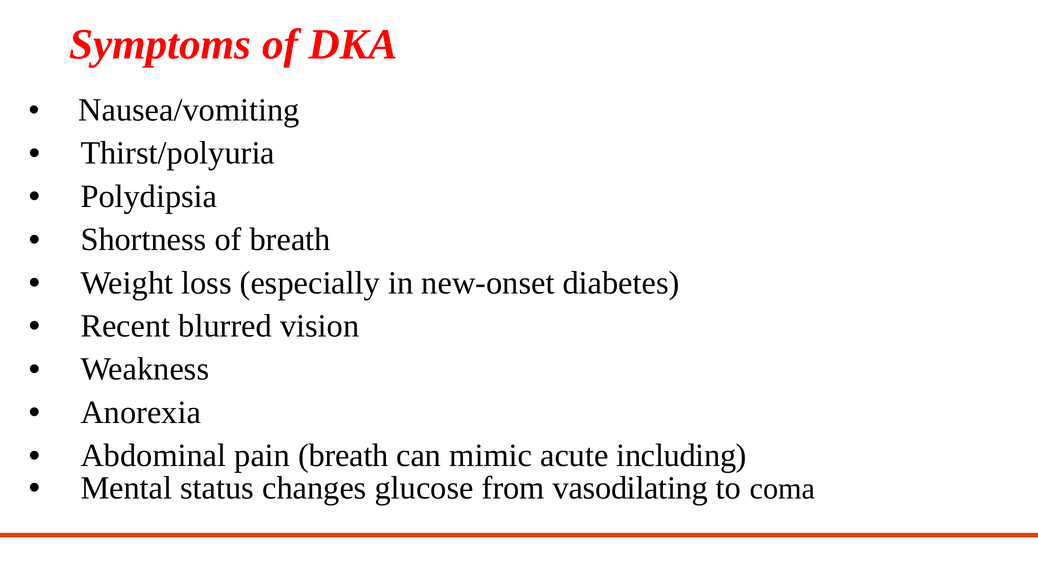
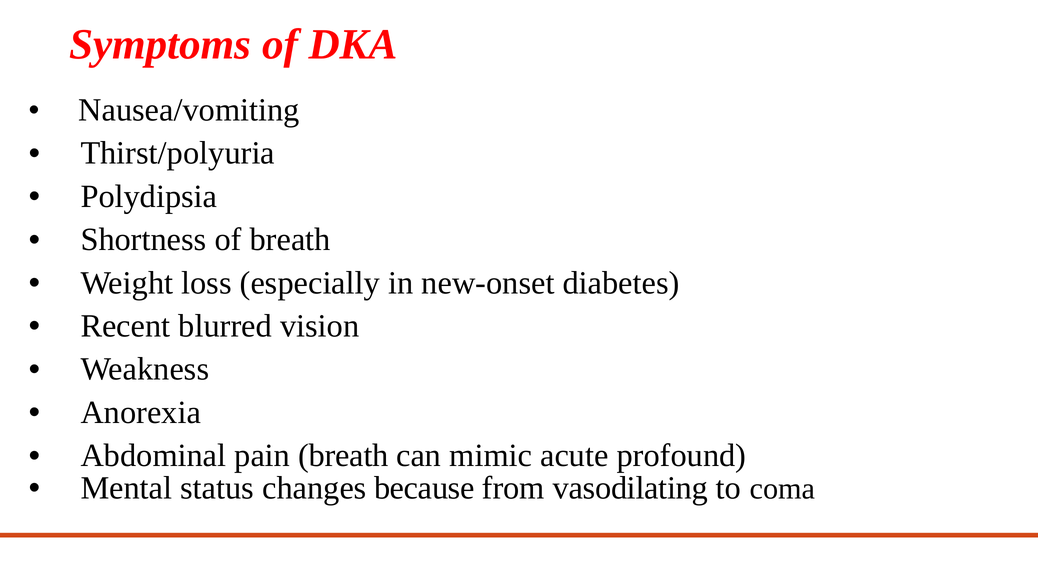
including: including -> profound (681, 456)
glucose: glucose -> because (424, 488)
